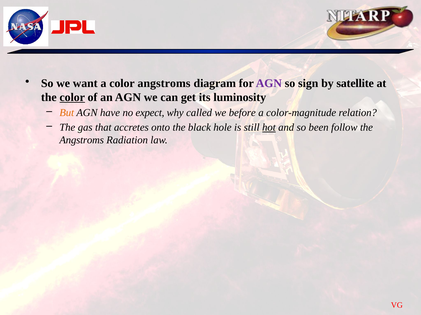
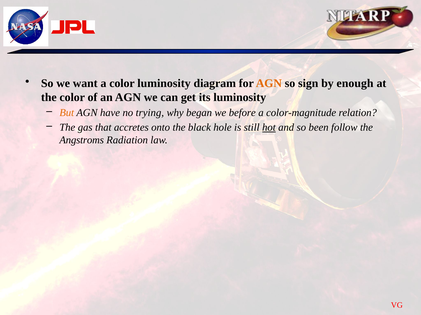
color angstroms: angstroms -> luminosity (164, 84)
AGN colour: purple -> orange (269, 84)
satellite: satellite -> enough (355, 84)
color underline: present -> none (72, 98)
expect: expect -> trying (150, 113)
called: called -> began (199, 113)
